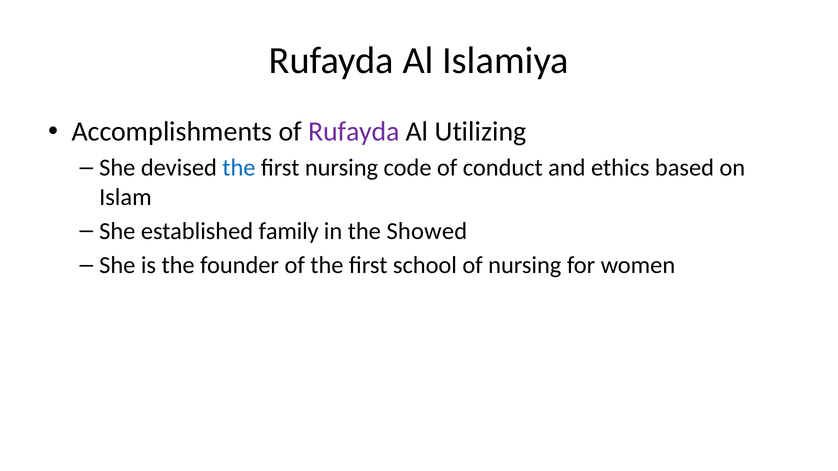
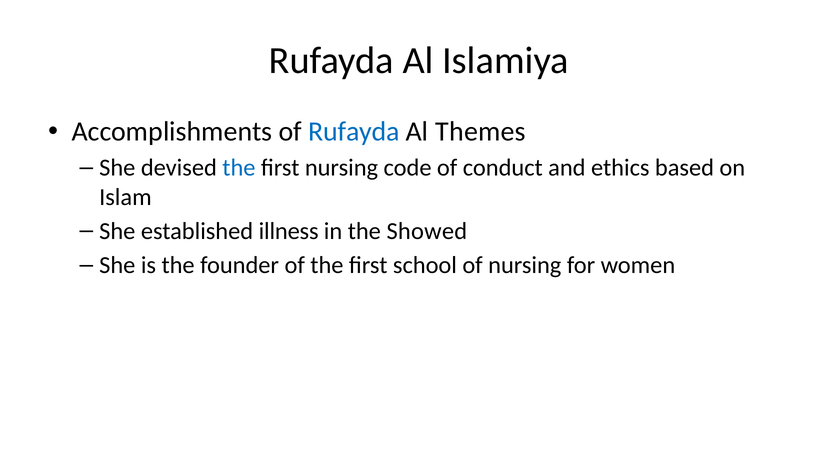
Rufayda colour: purple -> blue (354, 132)
Utilizing: Utilizing -> Themes (480, 132)
family: family -> illness (289, 231)
